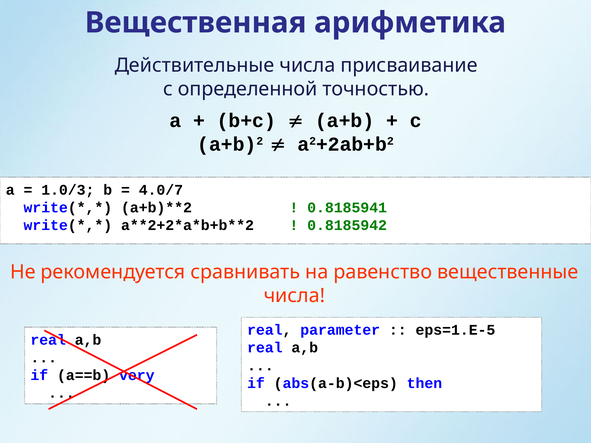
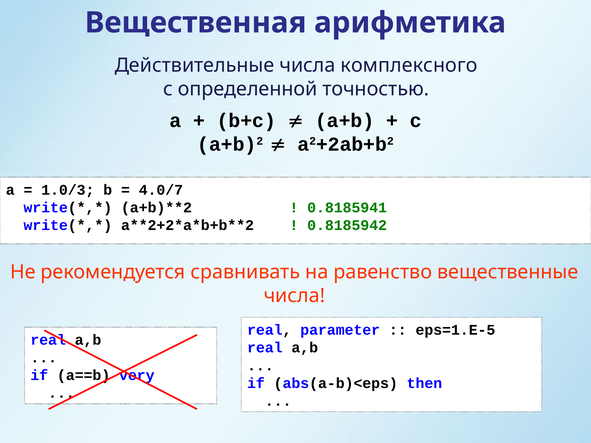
присваивание: присваивание -> комплексного (409, 65)
